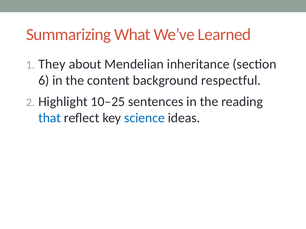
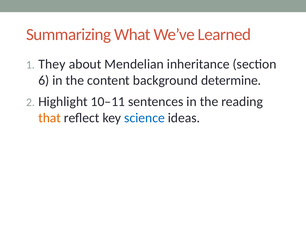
respectful: respectful -> determine (231, 81)
10–25: 10–25 -> 10–11 (108, 102)
that colour: blue -> orange (50, 118)
